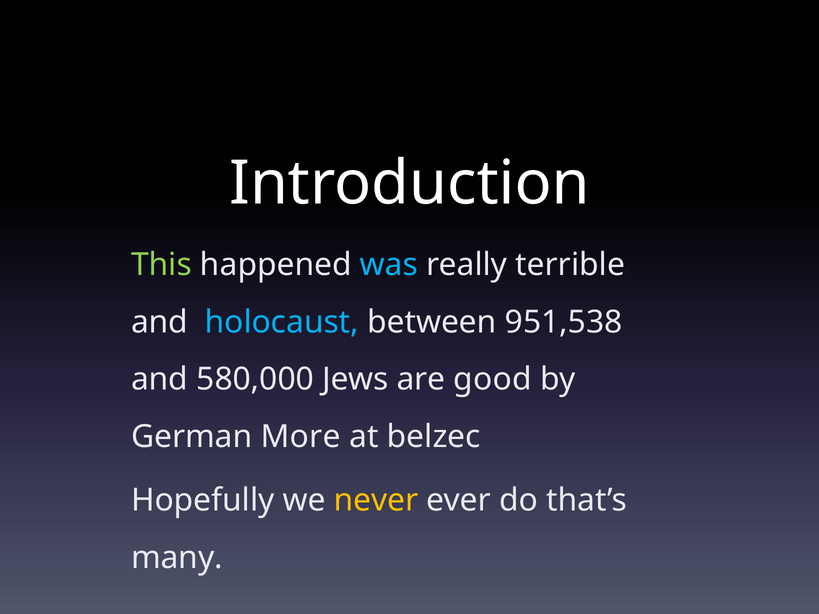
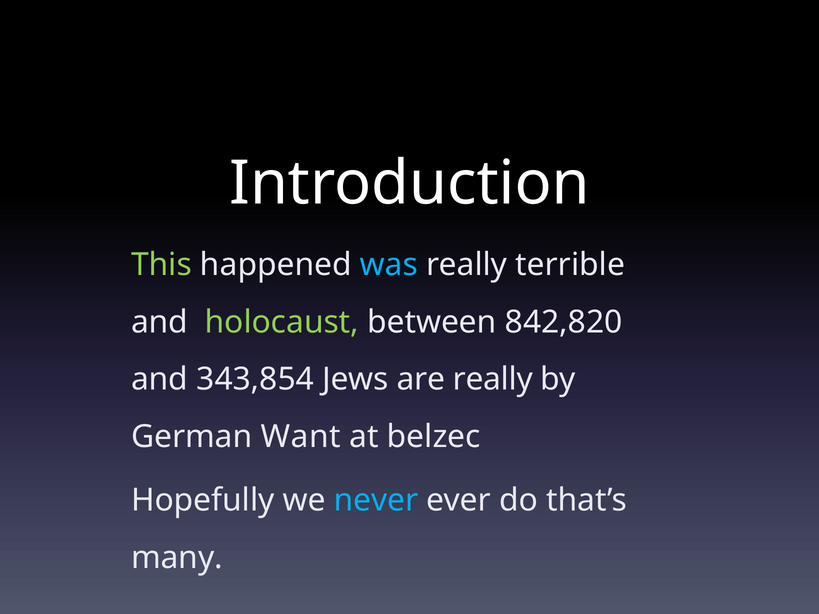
holocaust colour: light blue -> light green (282, 322)
951,538: 951,538 -> 842,820 (564, 322)
580,000: 580,000 -> 343,854 (255, 380)
are good: good -> really (493, 380)
More: More -> Want (301, 437)
never colour: yellow -> light blue (376, 501)
